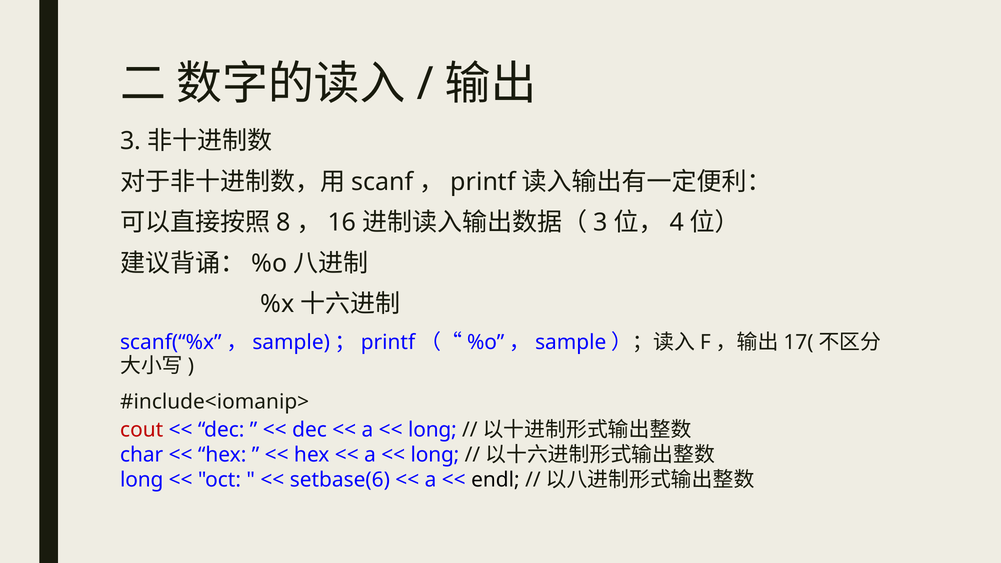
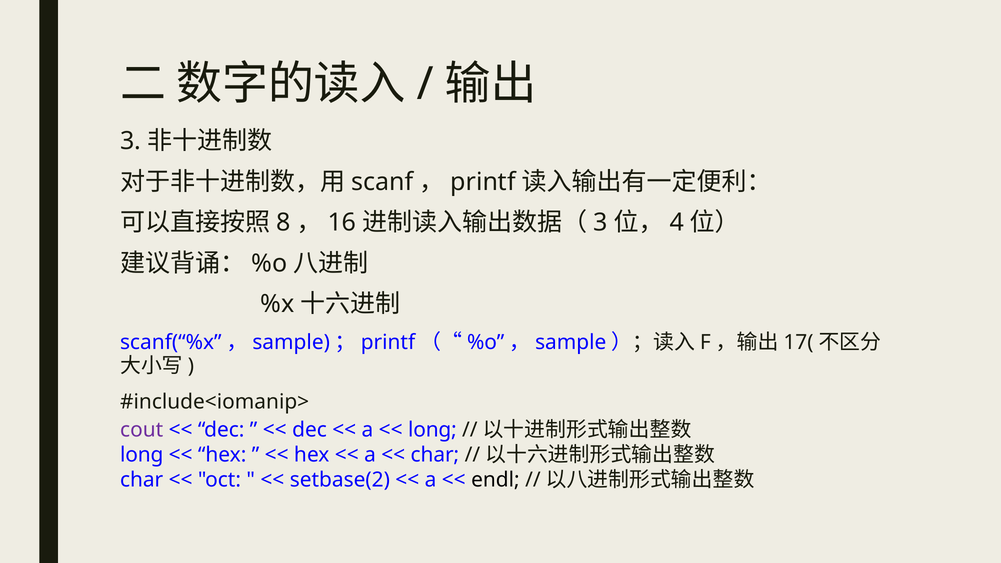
cout colour: red -> purple (142, 430)
char: char -> long (142, 455)
long: long -> char (435, 455)
long: long -> char (142, 480)
setbase(6: setbase(6 -> setbase(2 (340, 480)
